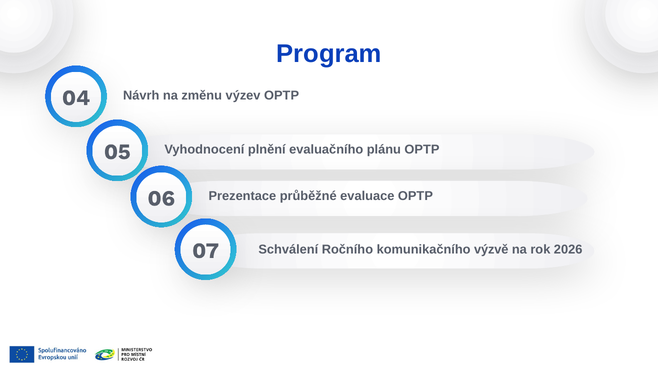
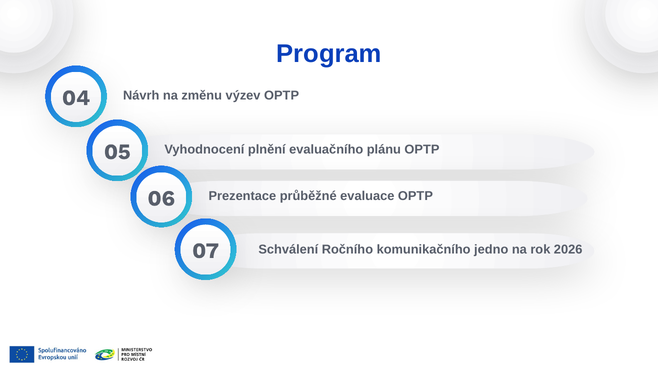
výzvě: výzvě -> jedno (491, 250)
